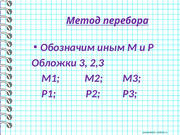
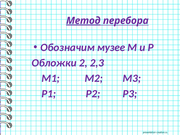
Метод underline: none -> present (83, 21)
иным: иным -> музее (111, 47)
3: 3 -> 2 (83, 63)
